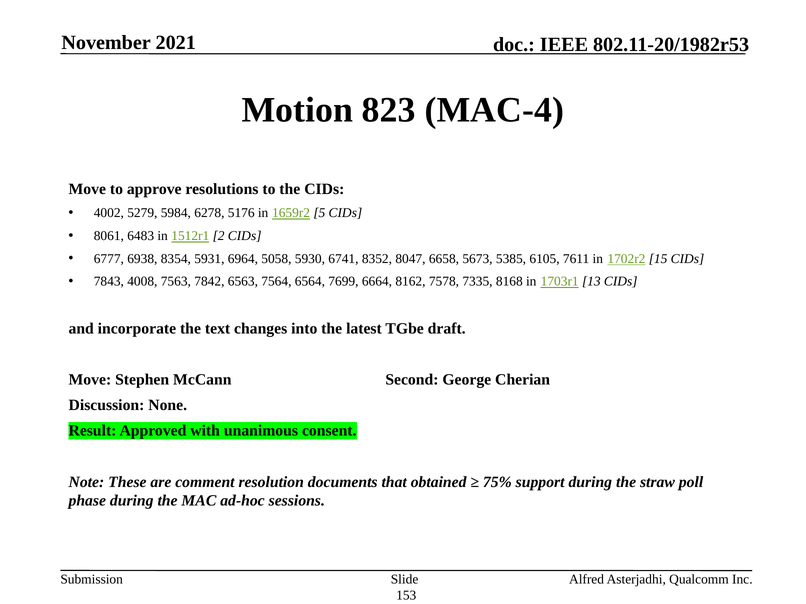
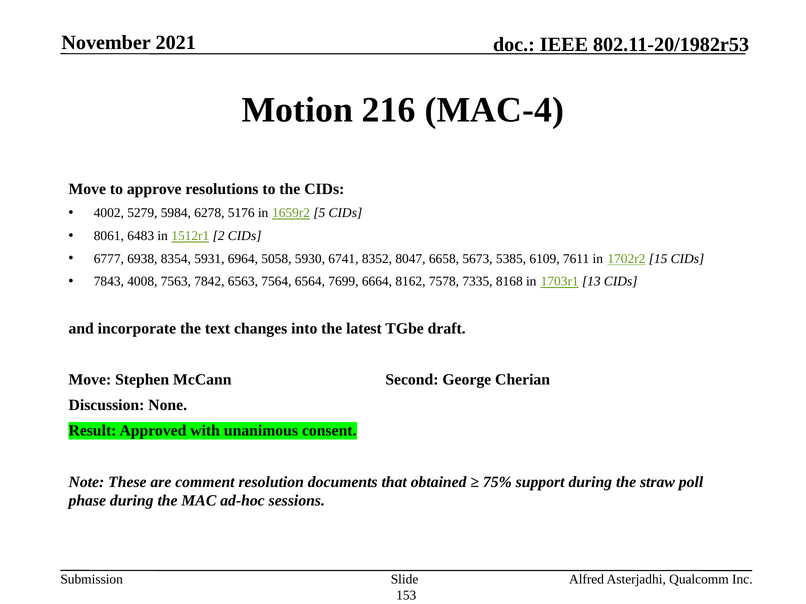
823: 823 -> 216 (389, 110)
6105: 6105 -> 6109 (545, 259)
